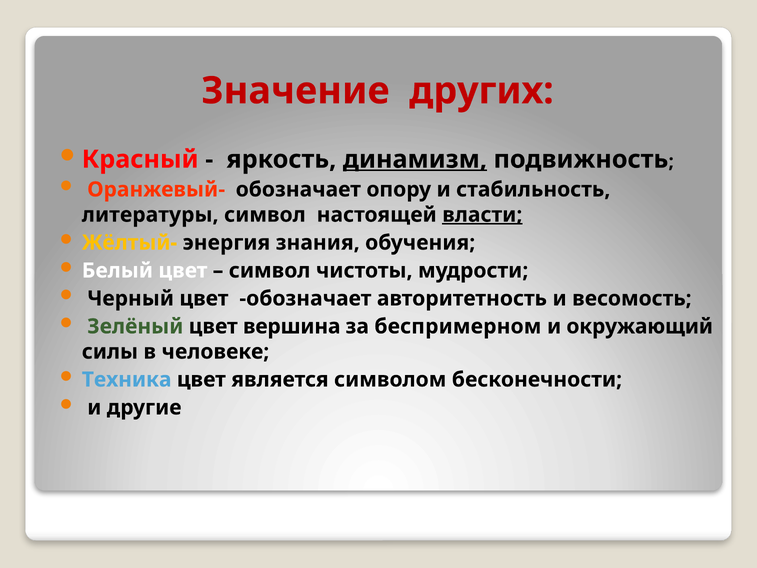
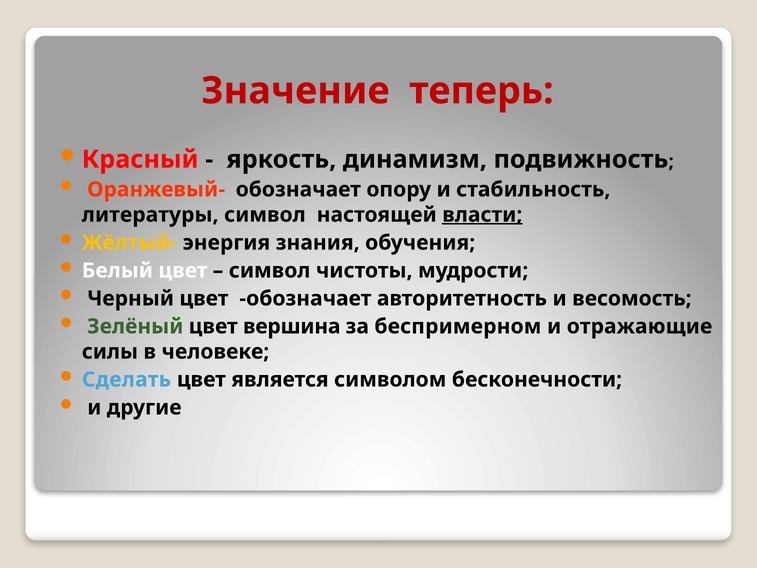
других: других -> теперь (482, 91)
динамизм underline: present -> none (415, 159)
окружающий: окружающий -> отражающие (640, 326)
Техника: Техника -> Сделать (127, 379)
